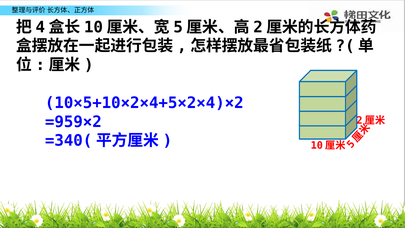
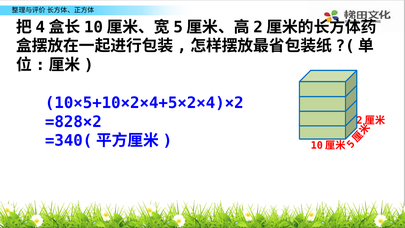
=959×2: =959×2 -> =828×2 (73, 122)
